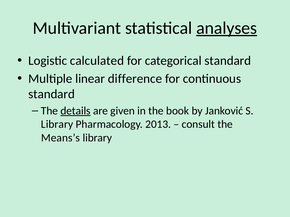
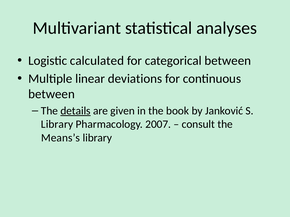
analyses underline: present -> none (227, 28)
categorical standard: standard -> between (228, 61)
difference: difference -> deviations (135, 79)
standard: standard -> between (52, 94)
2013: 2013 -> 2007 (158, 125)
